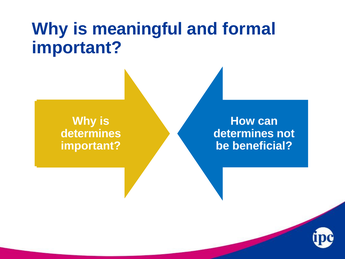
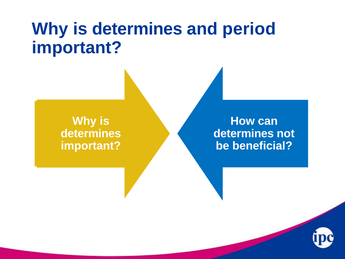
meaningful: meaningful -> determines (137, 29)
formal: formal -> period (249, 29)
